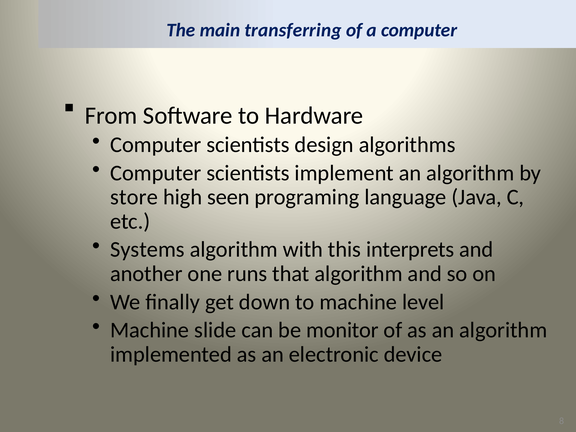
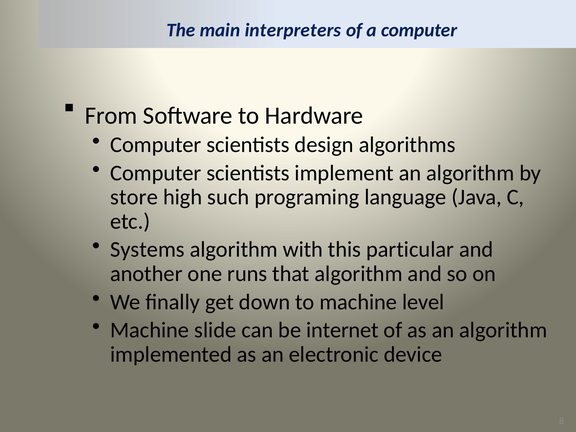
transferring: transferring -> interpreters (293, 30)
seen: seen -> such (228, 197)
interprets: interprets -> particular (410, 250)
monitor: monitor -> internet (342, 330)
